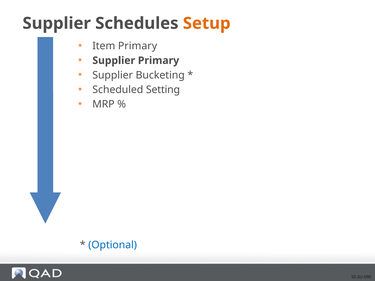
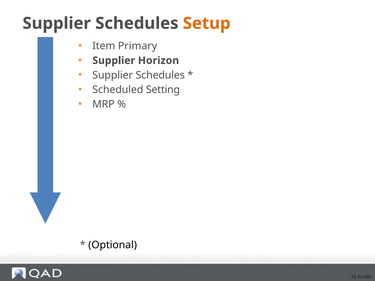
Supplier Primary: Primary -> Horizon (159, 61)
Bucketing: Bucketing -> Schedules (160, 75)
Optional colour: blue -> black (113, 245)
